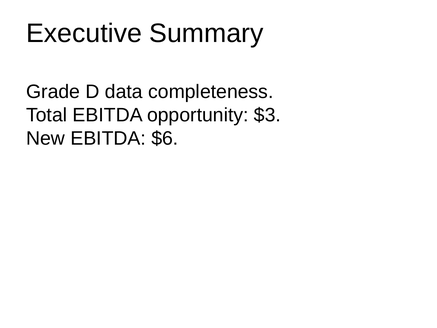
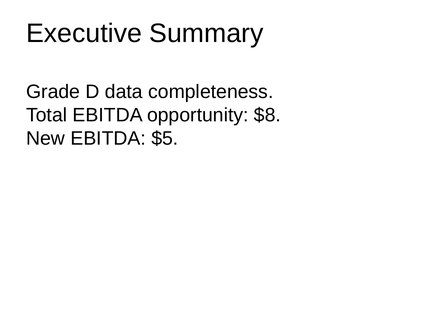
$3: $3 -> $8 (267, 115)
$6: $6 -> $5 (165, 138)
